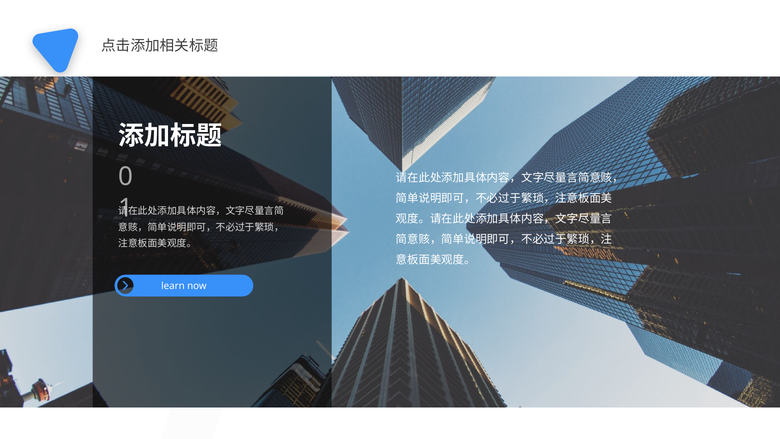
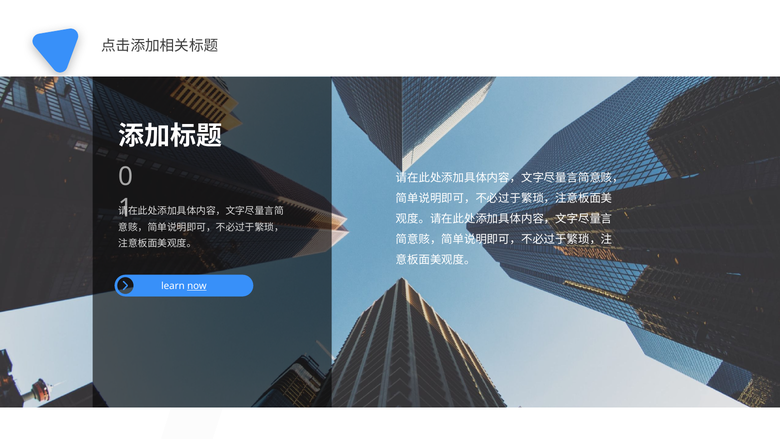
now underline: none -> present (197, 286)
